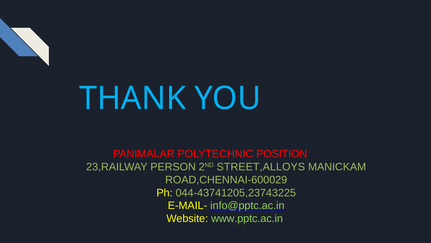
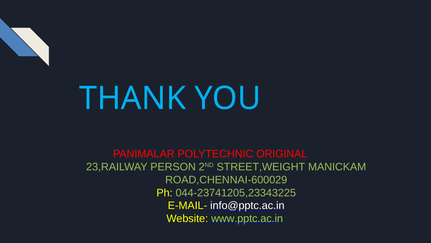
POSITION: POSITION -> ORIGINAL (282, 154)
STREET,ALLOYS: STREET,ALLOYS -> STREET,WEIGHT (261, 167)
044-43741205,23743225: 044-43741205,23743225 -> 044-23741205,23343225 (236, 192)
info@pptc.ac.in colour: light green -> white (247, 205)
